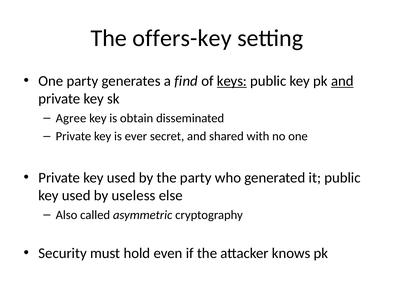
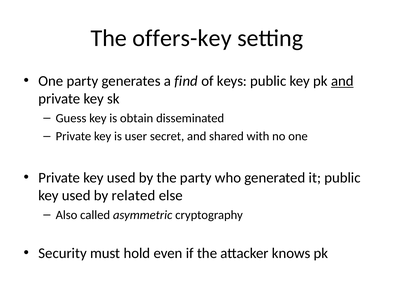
keys underline: present -> none (232, 81)
Agree: Agree -> Guess (71, 118)
ever: ever -> user (136, 136)
useless: useless -> related (134, 195)
